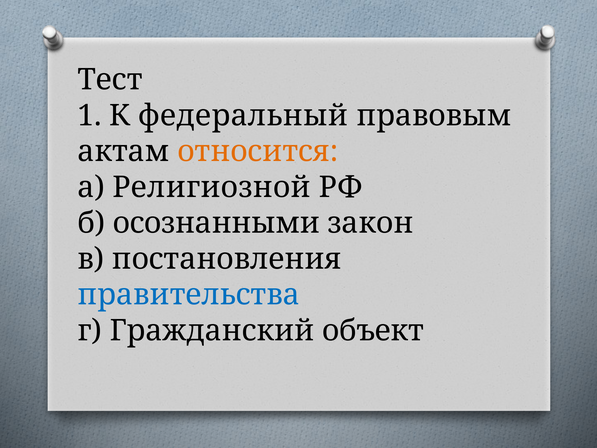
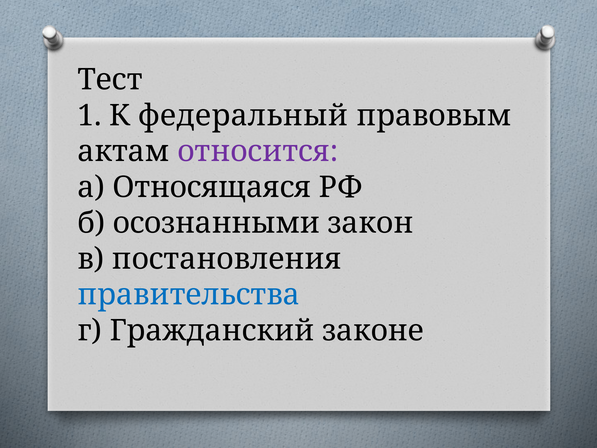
относится colour: orange -> purple (258, 151)
Религиозной: Религиозной -> Относящаяся (212, 187)
объект: объект -> законе (373, 330)
